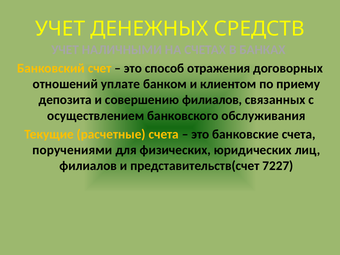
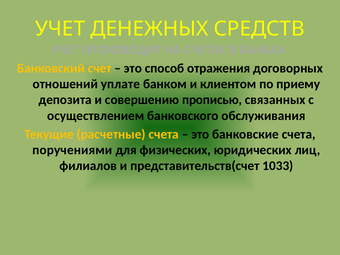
НАЛИЧНЫМИ: НАЛИЧНЫМИ -> ПРОИЗВОДИТ (122, 50)
совершению филиалов: филиалов -> прописью (212, 100)
7227: 7227 -> 1033 (278, 166)
